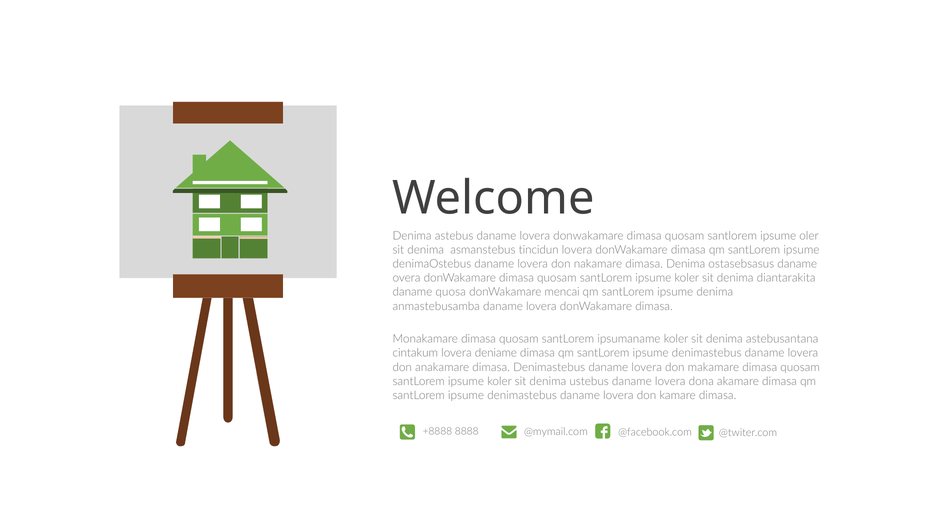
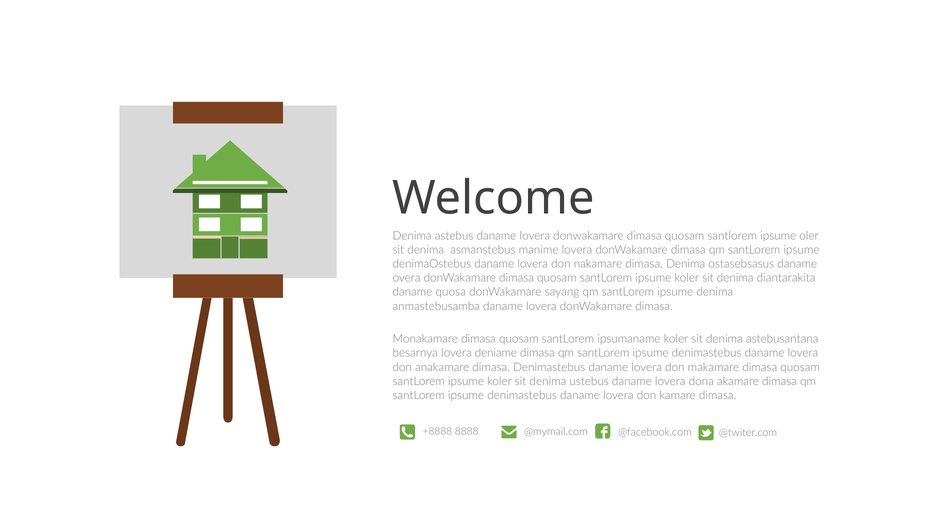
tincidun: tincidun -> manime (539, 250)
mencai: mencai -> sayang (562, 292)
cintakum: cintakum -> besarnya (415, 353)
